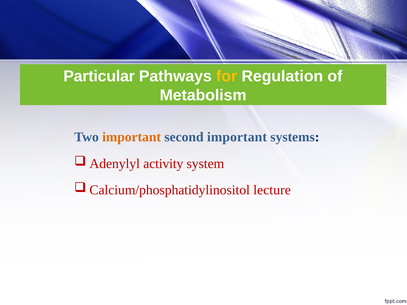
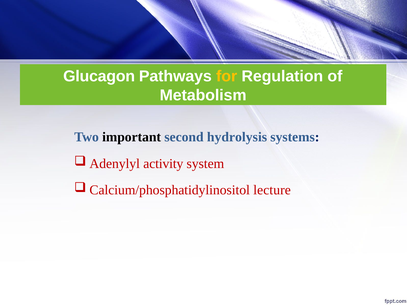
Particular: Particular -> Glucagon (99, 76)
important colour: orange -> black (132, 137)
second important: important -> hydrolysis (237, 137)
